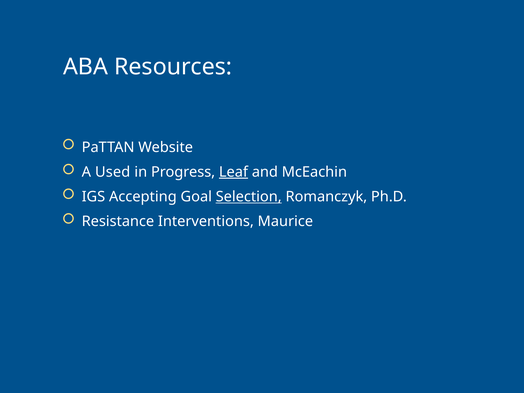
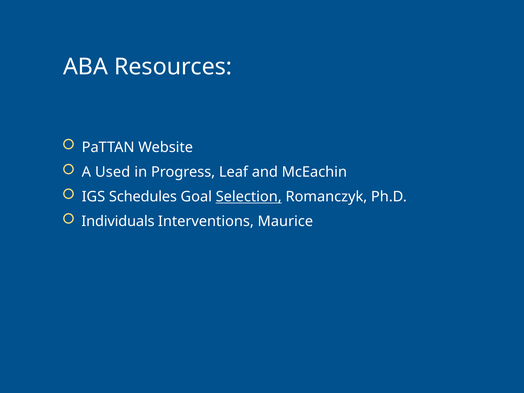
Leaf underline: present -> none (233, 172)
Accepting: Accepting -> Schedules (143, 197)
Resistance: Resistance -> Individuals (118, 221)
